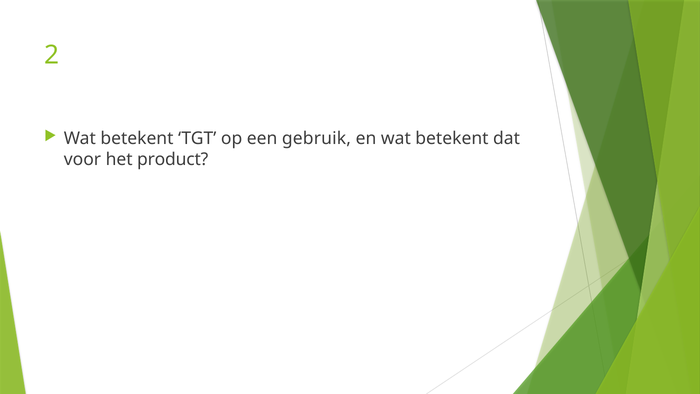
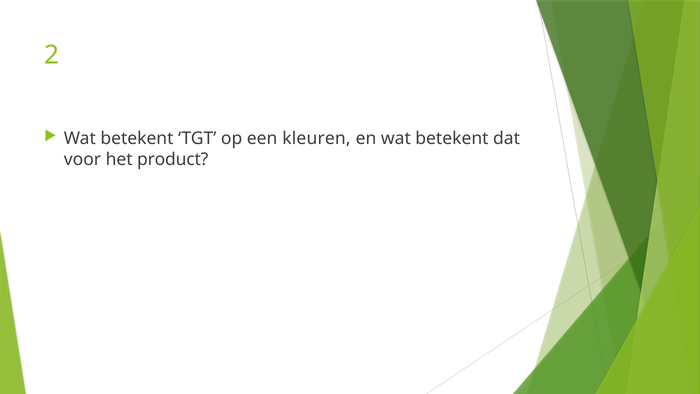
gebruik: gebruik -> kleuren (316, 138)
